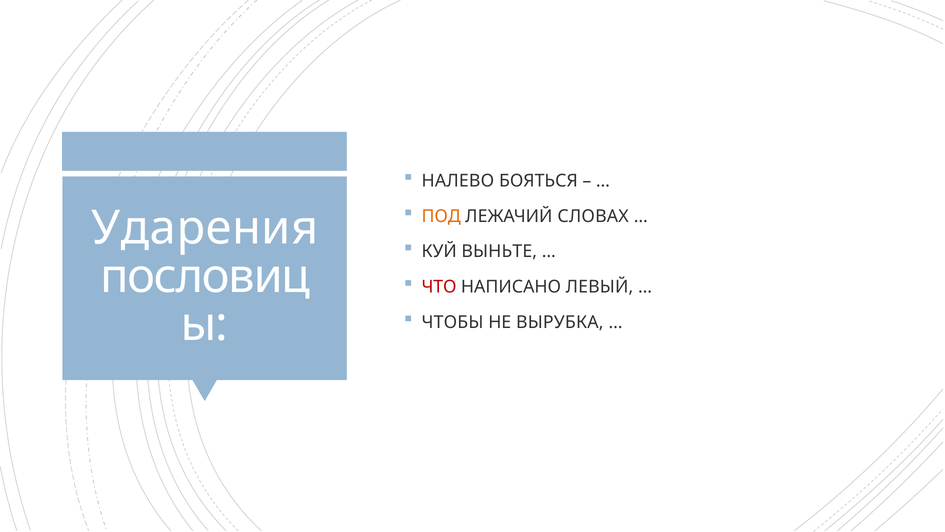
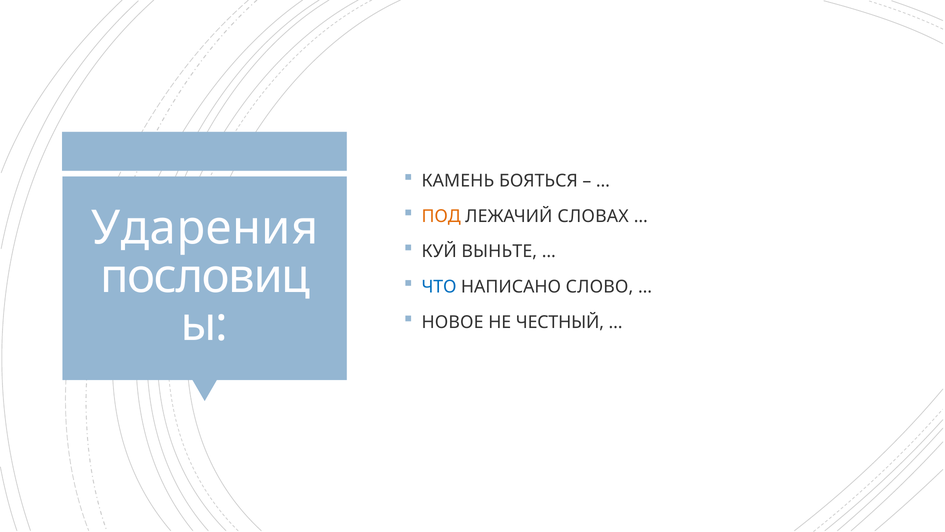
НАЛЕВО: НАЛЕВО -> КАМЕНЬ (458, 181)
ЧТО colour: red -> blue (439, 287)
ЛЕВЫЙ: ЛЕВЫЙ -> СЛОВО (600, 287)
ЧТОБЫ: ЧТОБЫ -> НОВОЕ (453, 322)
ВЫРУБКА: ВЫРУБКА -> ЧЕСТНЫЙ (560, 322)
